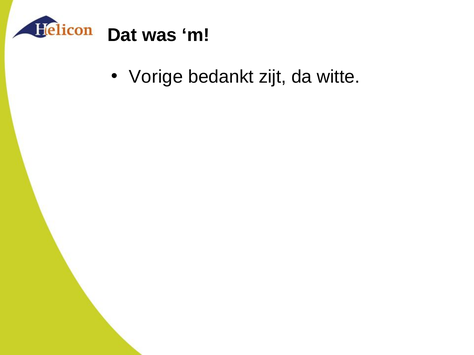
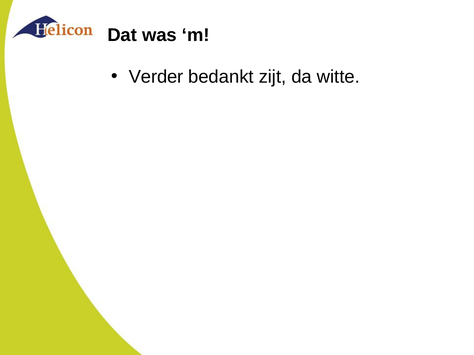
Vorige: Vorige -> Verder (156, 77)
